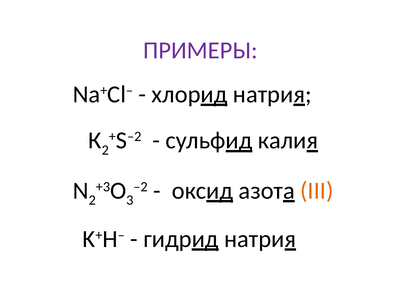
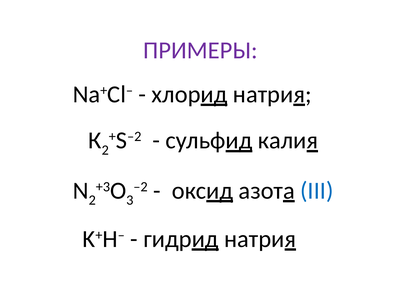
III colour: orange -> blue (317, 191)
